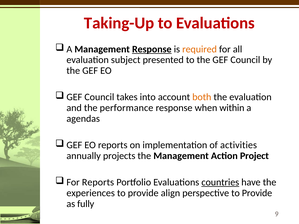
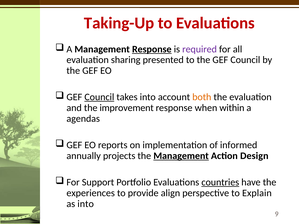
required colour: orange -> purple (200, 49)
subject: subject -> sharing (126, 60)
Council underline: none -> present (99, 97)
performance: performance -> improvement (127, 108)
activities: activities -> informed (239, 145)
Management underline: none -> present (181, 156)
Project: Project -> Design (254, 156)
For Reports: Reports -> Support (98, 183)
perspective to Provide: Provide -> Explain (257, 193)
as fully: fully -> into (86, 204)
